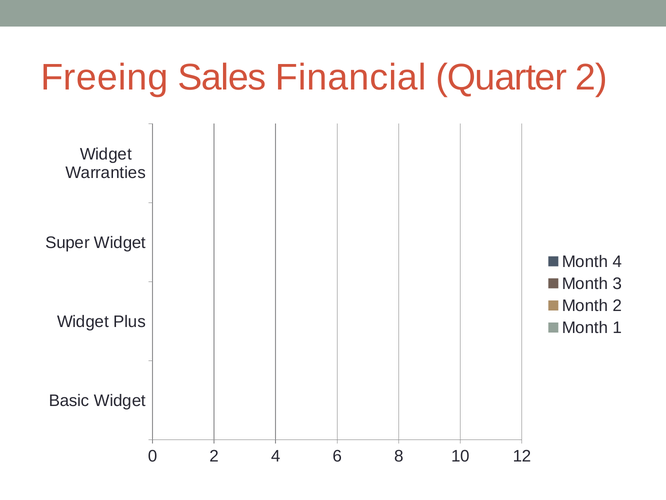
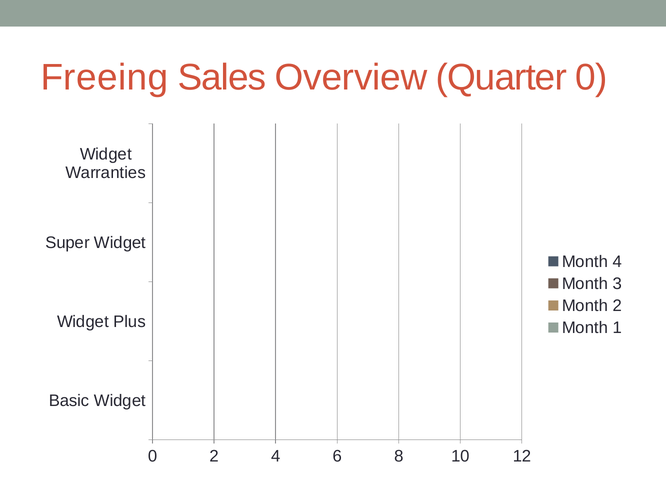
Financial: Financial -> Overview (351, 78)
Quarter 2: 2 -> 0 (592, 78)
